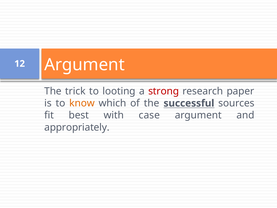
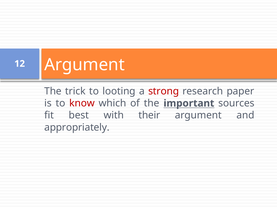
know colour: orange -> red (82, 103)
successful: successful -> important (189, 103)
case: case -> their (149, 115)
